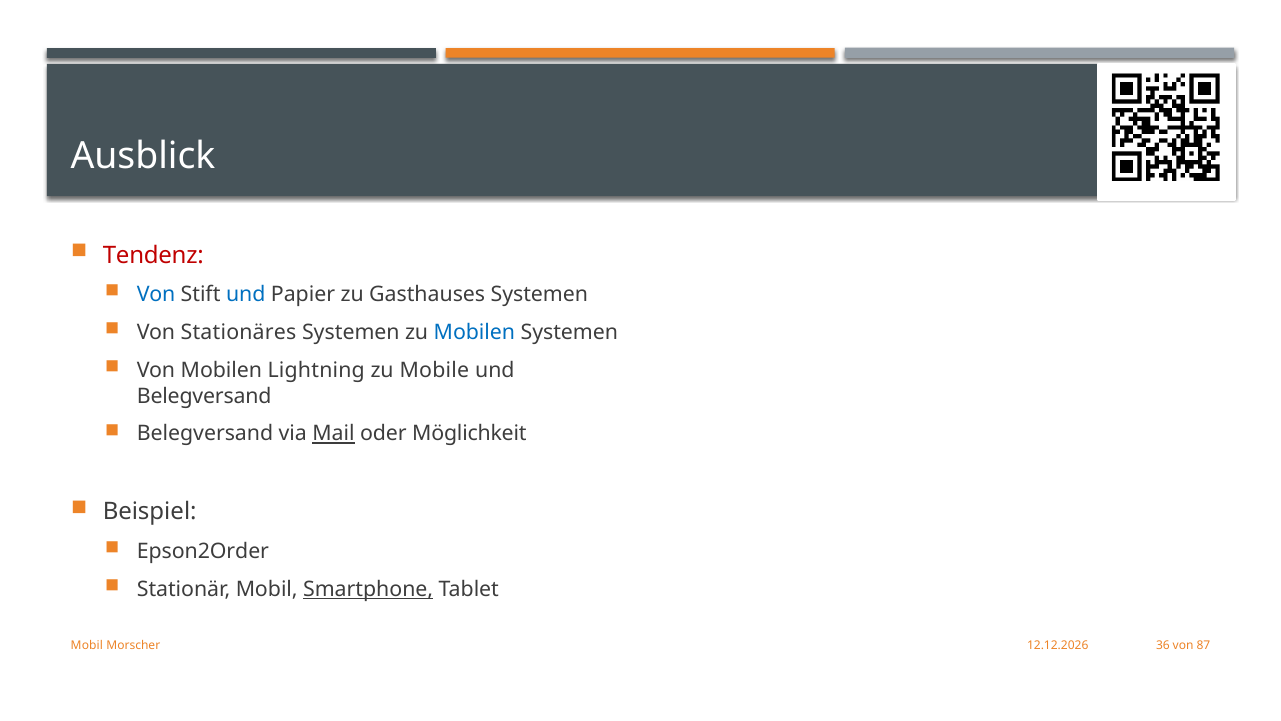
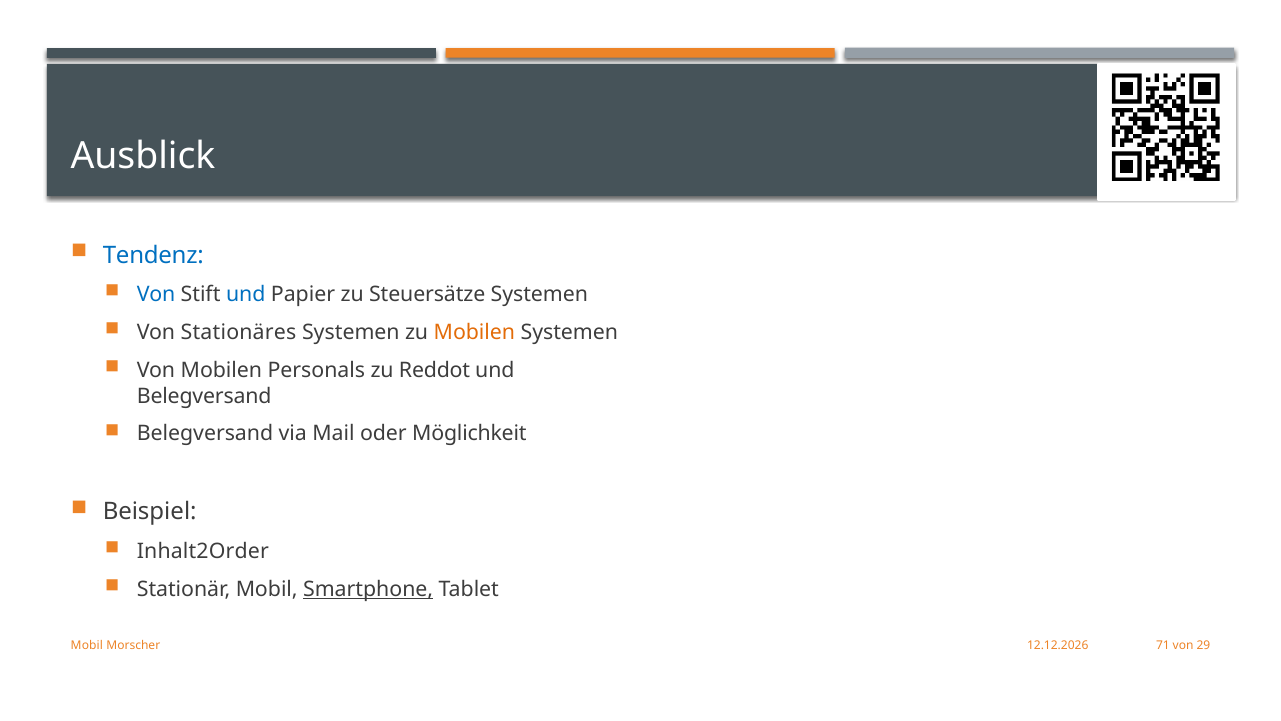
Tendenz colour: red -> blue (153, 255)
Gasthauses: Gasthauses -> Steuersätze (427, 294)
Mobilen colour: blue -> orange (474, 332)
Lightning: Lightning -> Personals (316, 370)
Mobile: Mobile -> Reddot (435, 370)
Mail underline: present -> none (333, 434)
Epson2Order: Epson2Order -> Inhalt2Order (203, 551)
36: 36 -> 71 (1163, 645)
87: 87 -> 29 (1203, 645)
